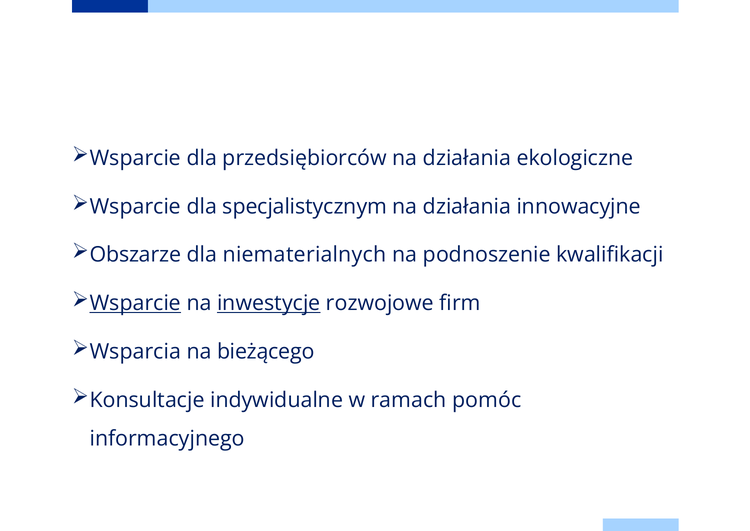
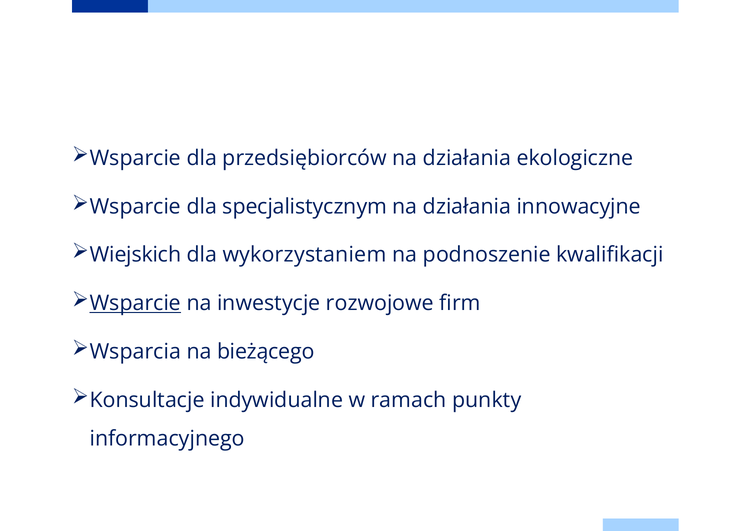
Obszarze: Obszarze -> Wiejskich (135, 255)
niematerialnych: niematerialnych -> wykorzystaniem (305, 255)
inwestycje underline: present -> none (269, 303)
pomóc: pomóc -> punkty (487, 400)
